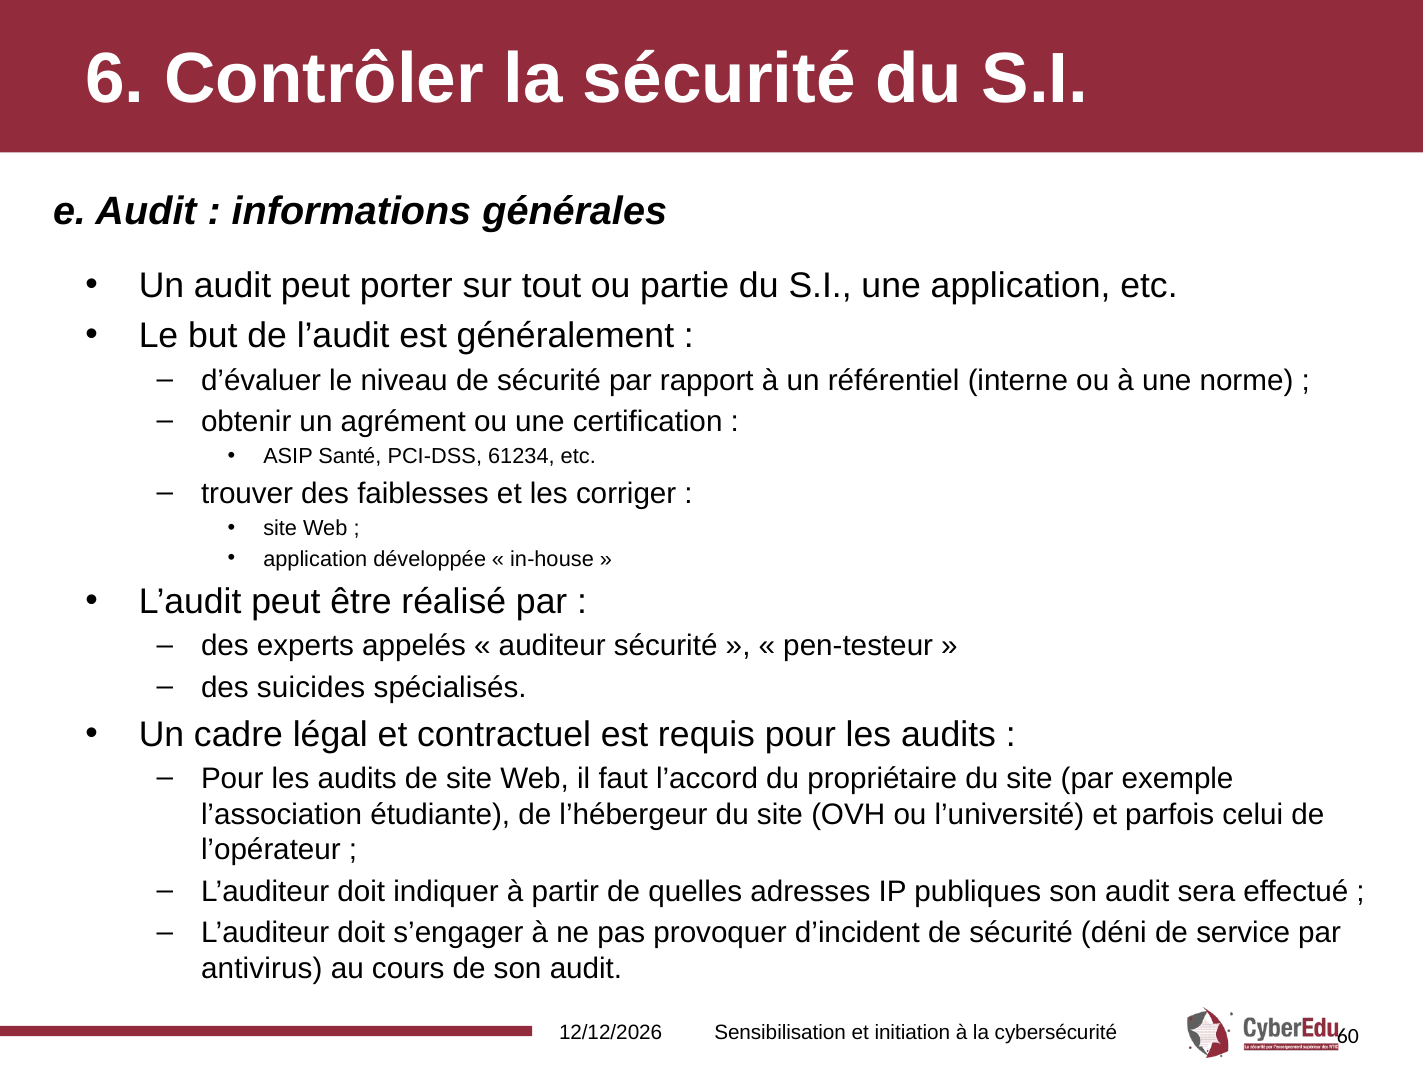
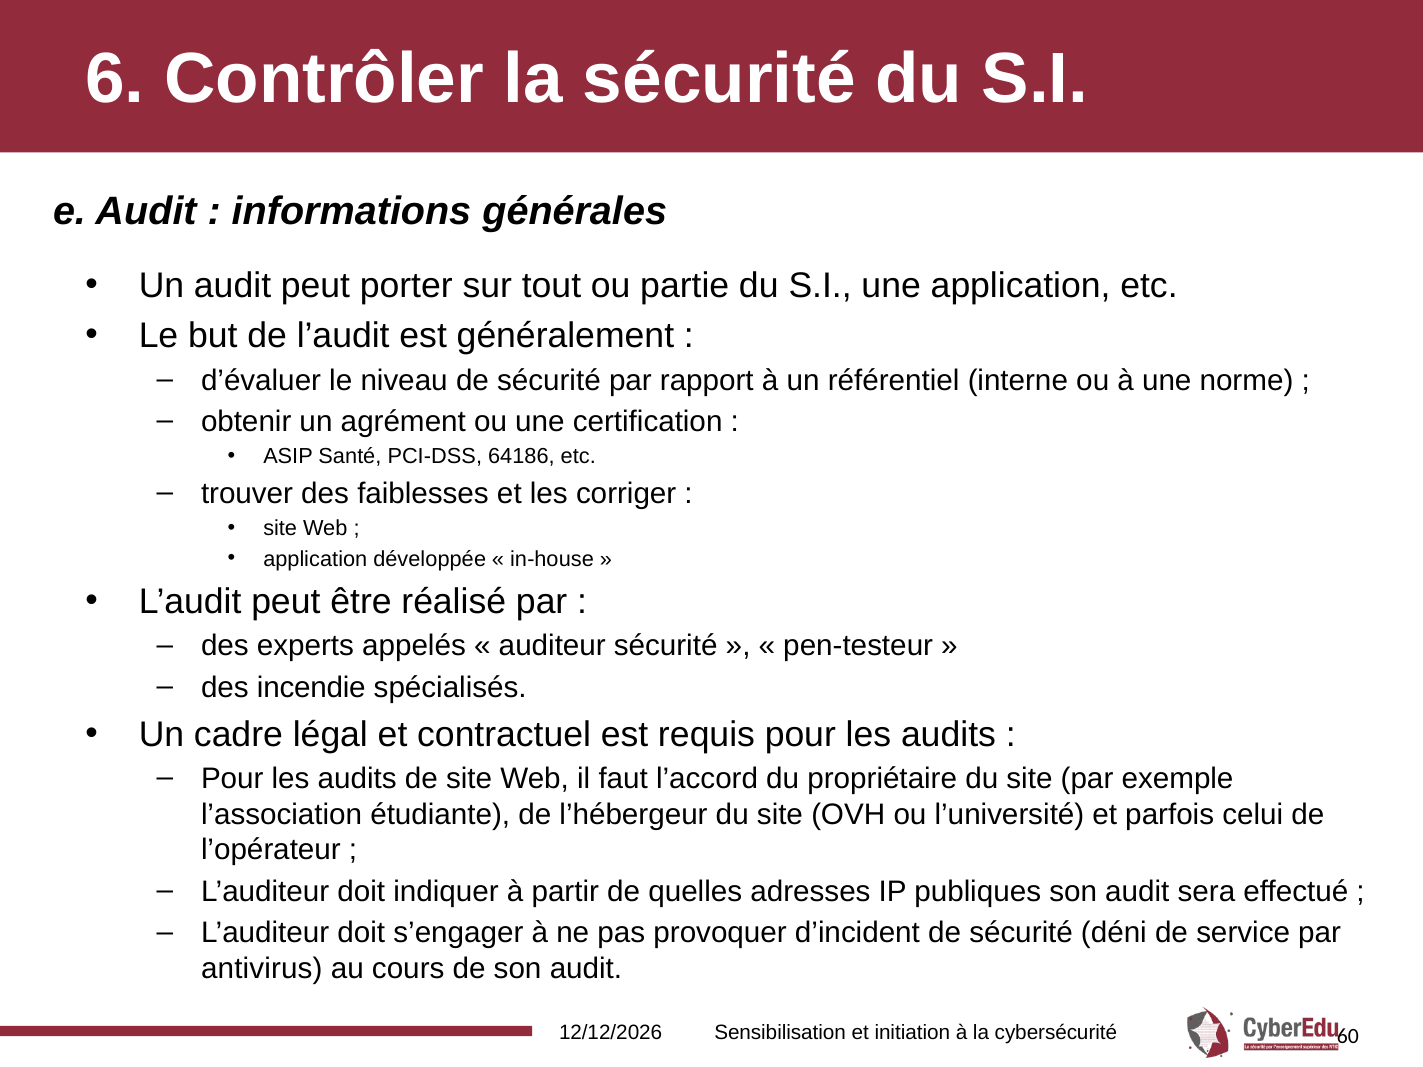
61234: 61234 -> 64186 (521, 457)
suicides: suicides -> incendie (311, 688)
